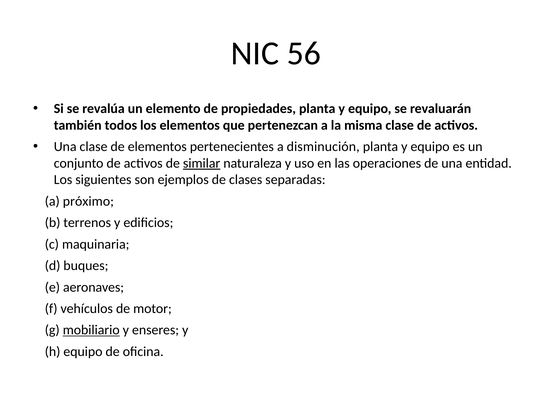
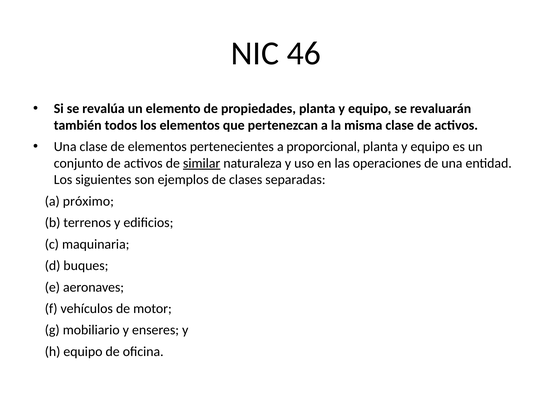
56: 56 -> 46 (304, 53)
disminución: disminución -> proporcional (323, 147)
mobiliario underline: present -> none (91, 330)
